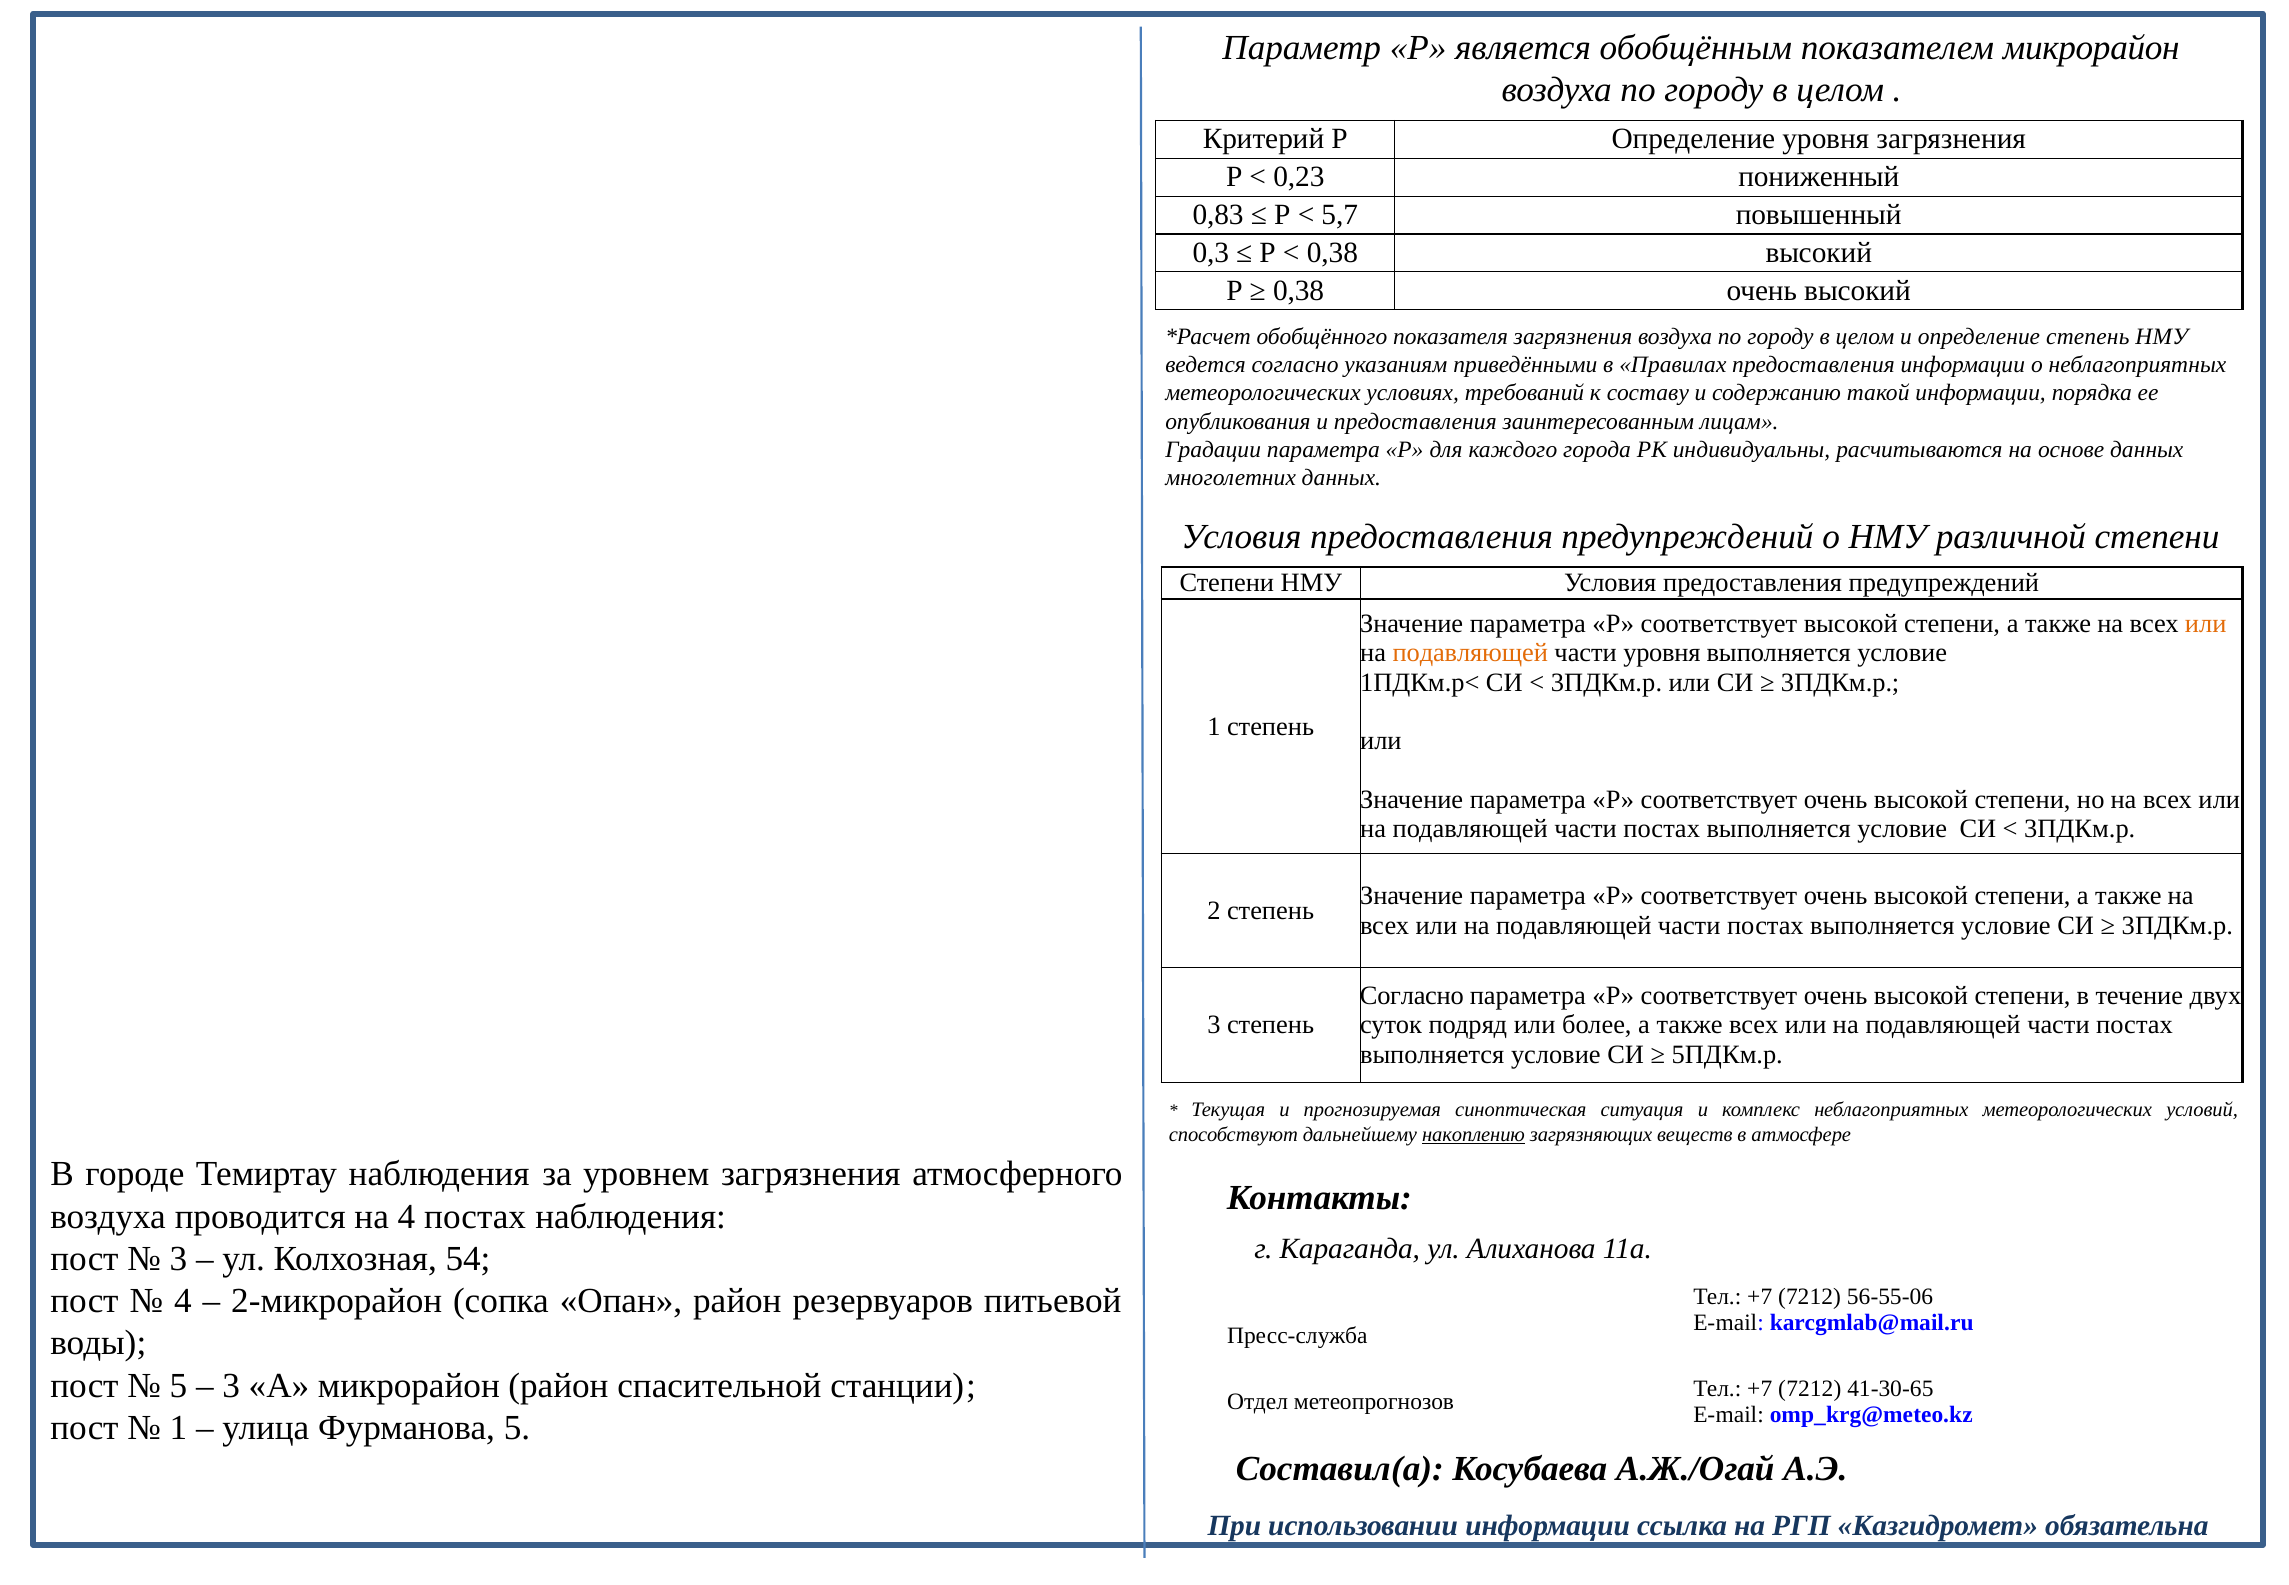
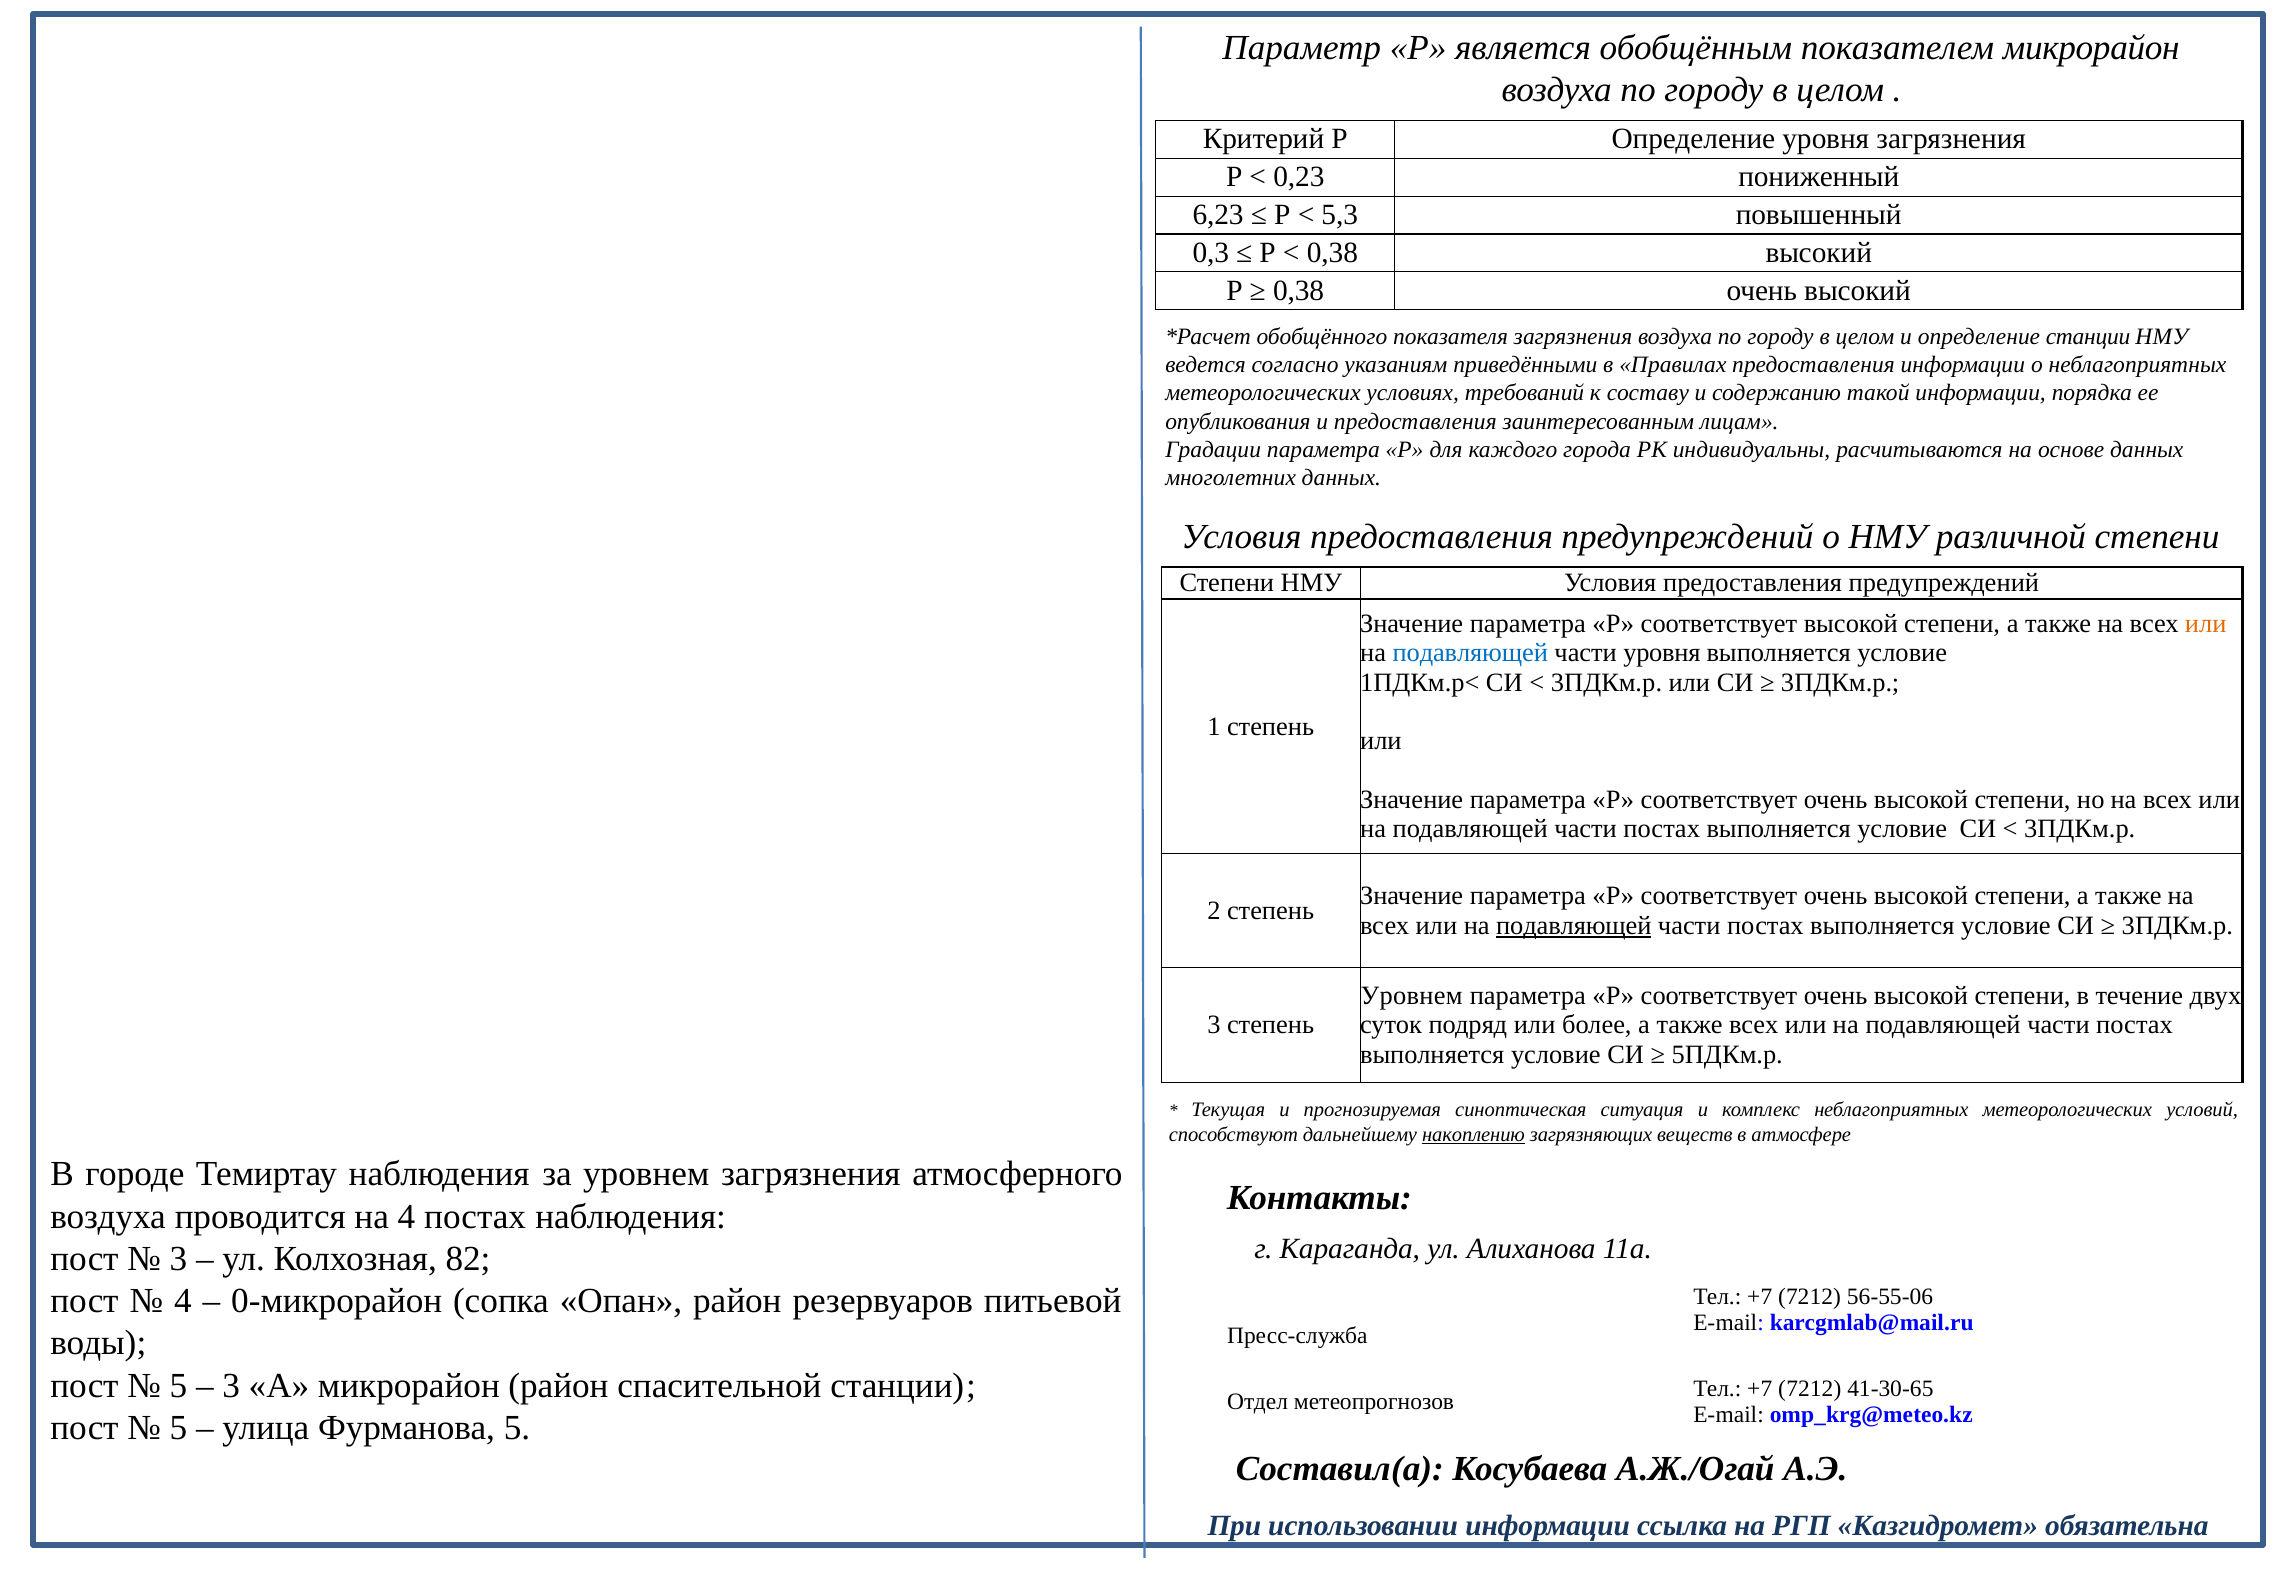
0,83: 0,83 -> 6,23 (1218, 215)
5,7: 5,7 -> 5,3 (1340, 215)
определение степень: степень -> станции (2088, 337)
подавляющей colour: orange -> blue (1470, 653)
подавляющей underline: none -> present (1574, 925)
Согласно: Согласно -> Уровнем (1412, 996)
54: 54 -> 82 (468, 1258)
2-микрорайон: 2-микрорайон -> 0-микрорайон (337, 1301)
1: 1 -> 5 (178, 1427)
